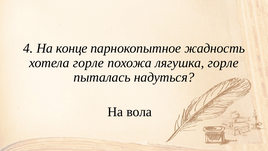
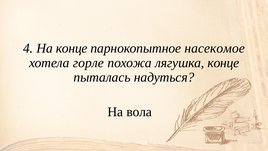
жадность: жадность -> насекомое (215, 48)
лягушка горле: горле -> конце (223, 63)
